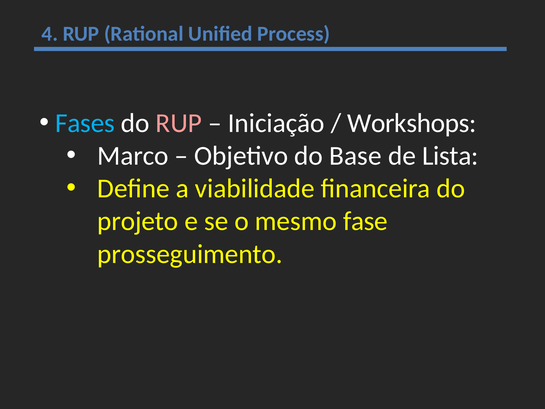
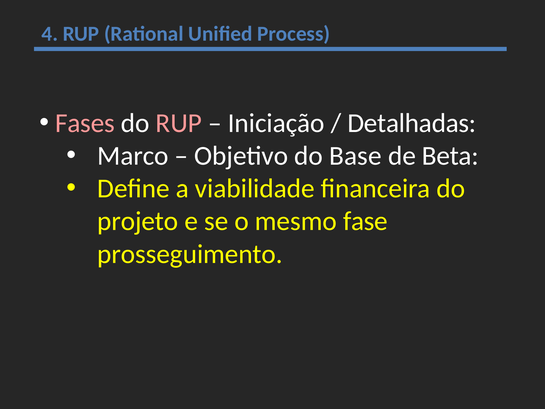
Fases colour: light blue -> pink (85, 123)
Workshops: Workshops -> Detalhadas (412, 123)
Lista: Lista -> Beta (450, 156)
